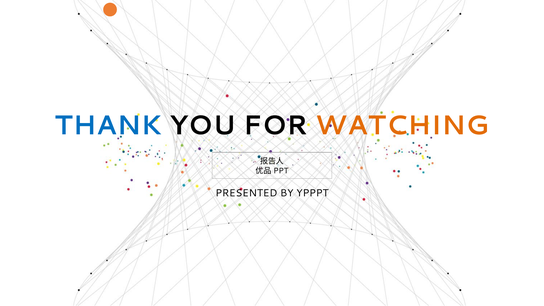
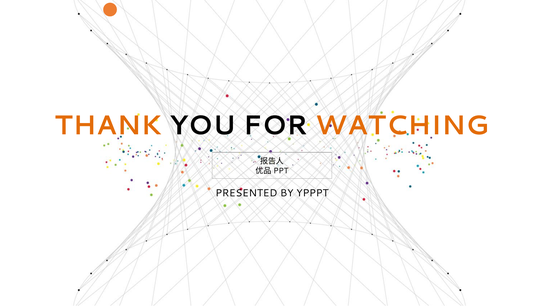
THANK colour: blue -> orange (108, 126)
